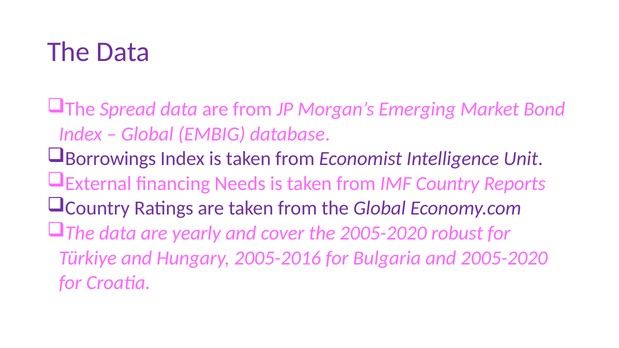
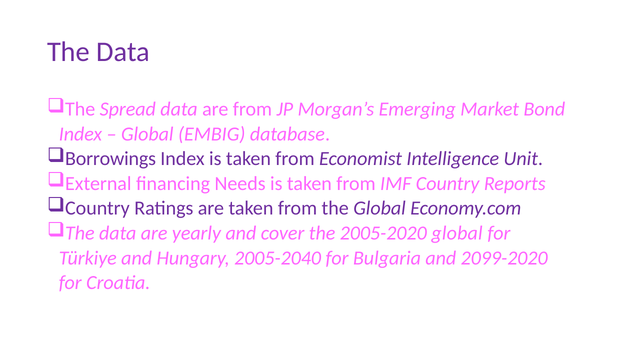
2005-2020 robust: robust -> global (457, 233)
2005-2016: 2005-2016 -> 2005-2040 (278, 258)
and 2005-2020: 2005-2020 -> 2099-2020 (504, 258)
